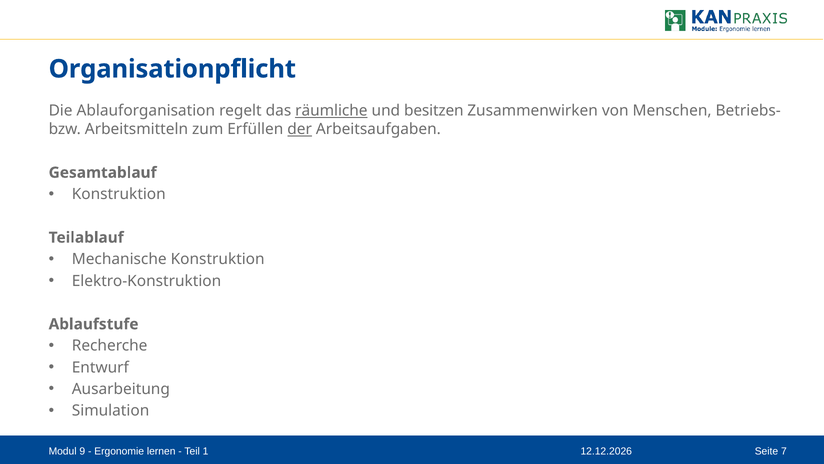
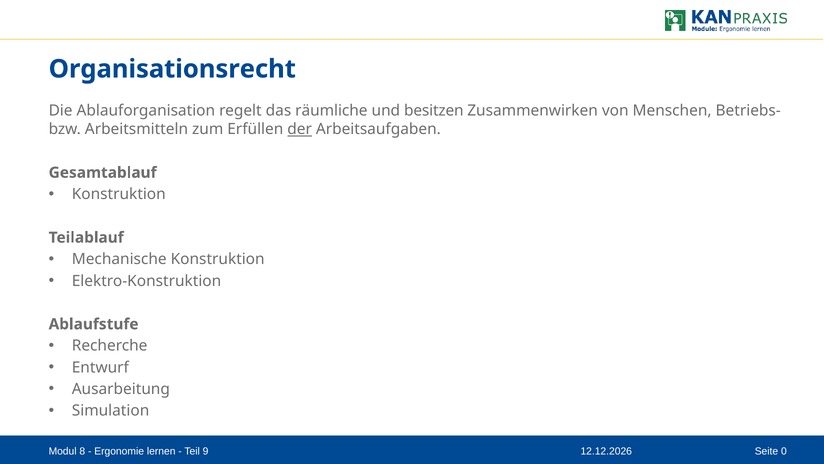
Organisationpflicht: Organisationpflicht -> Organisationsrecht (172, 69)
räumliche underline: present -> none (331, 111)
9: 9 -> 8 (82, 451)
1: 1 -> 9 (206, 451)
7: 7 -> 0 (784, 451)
